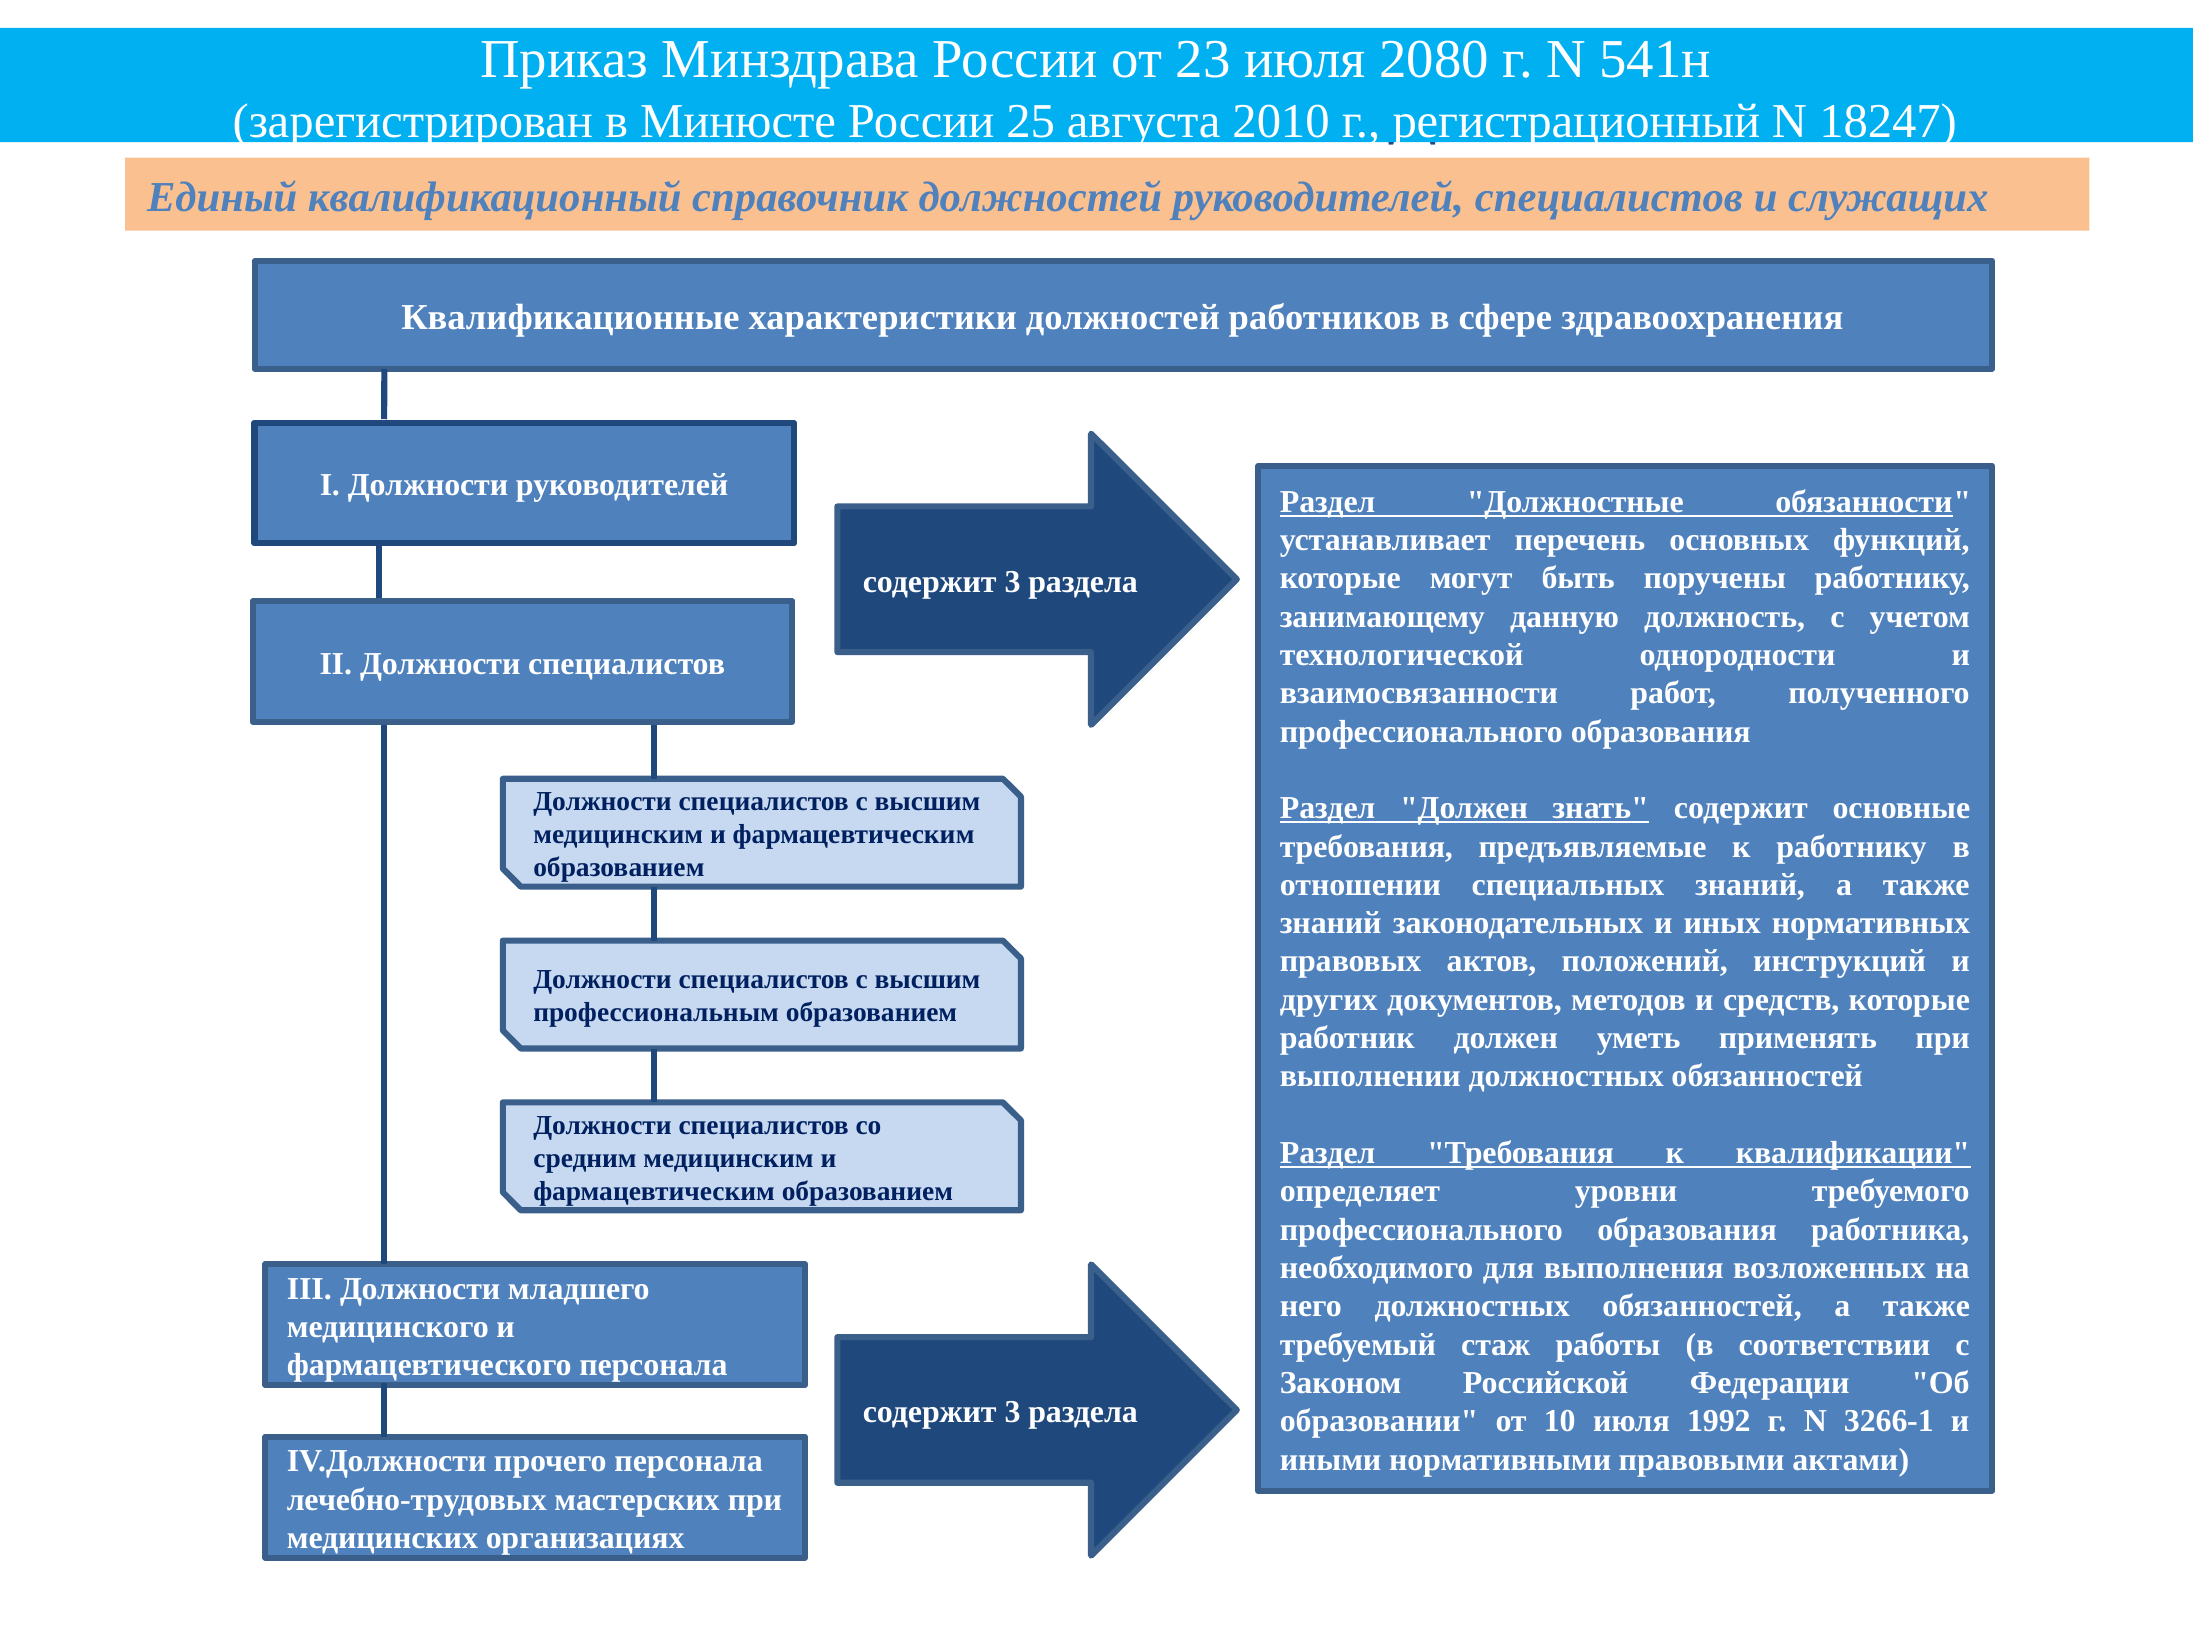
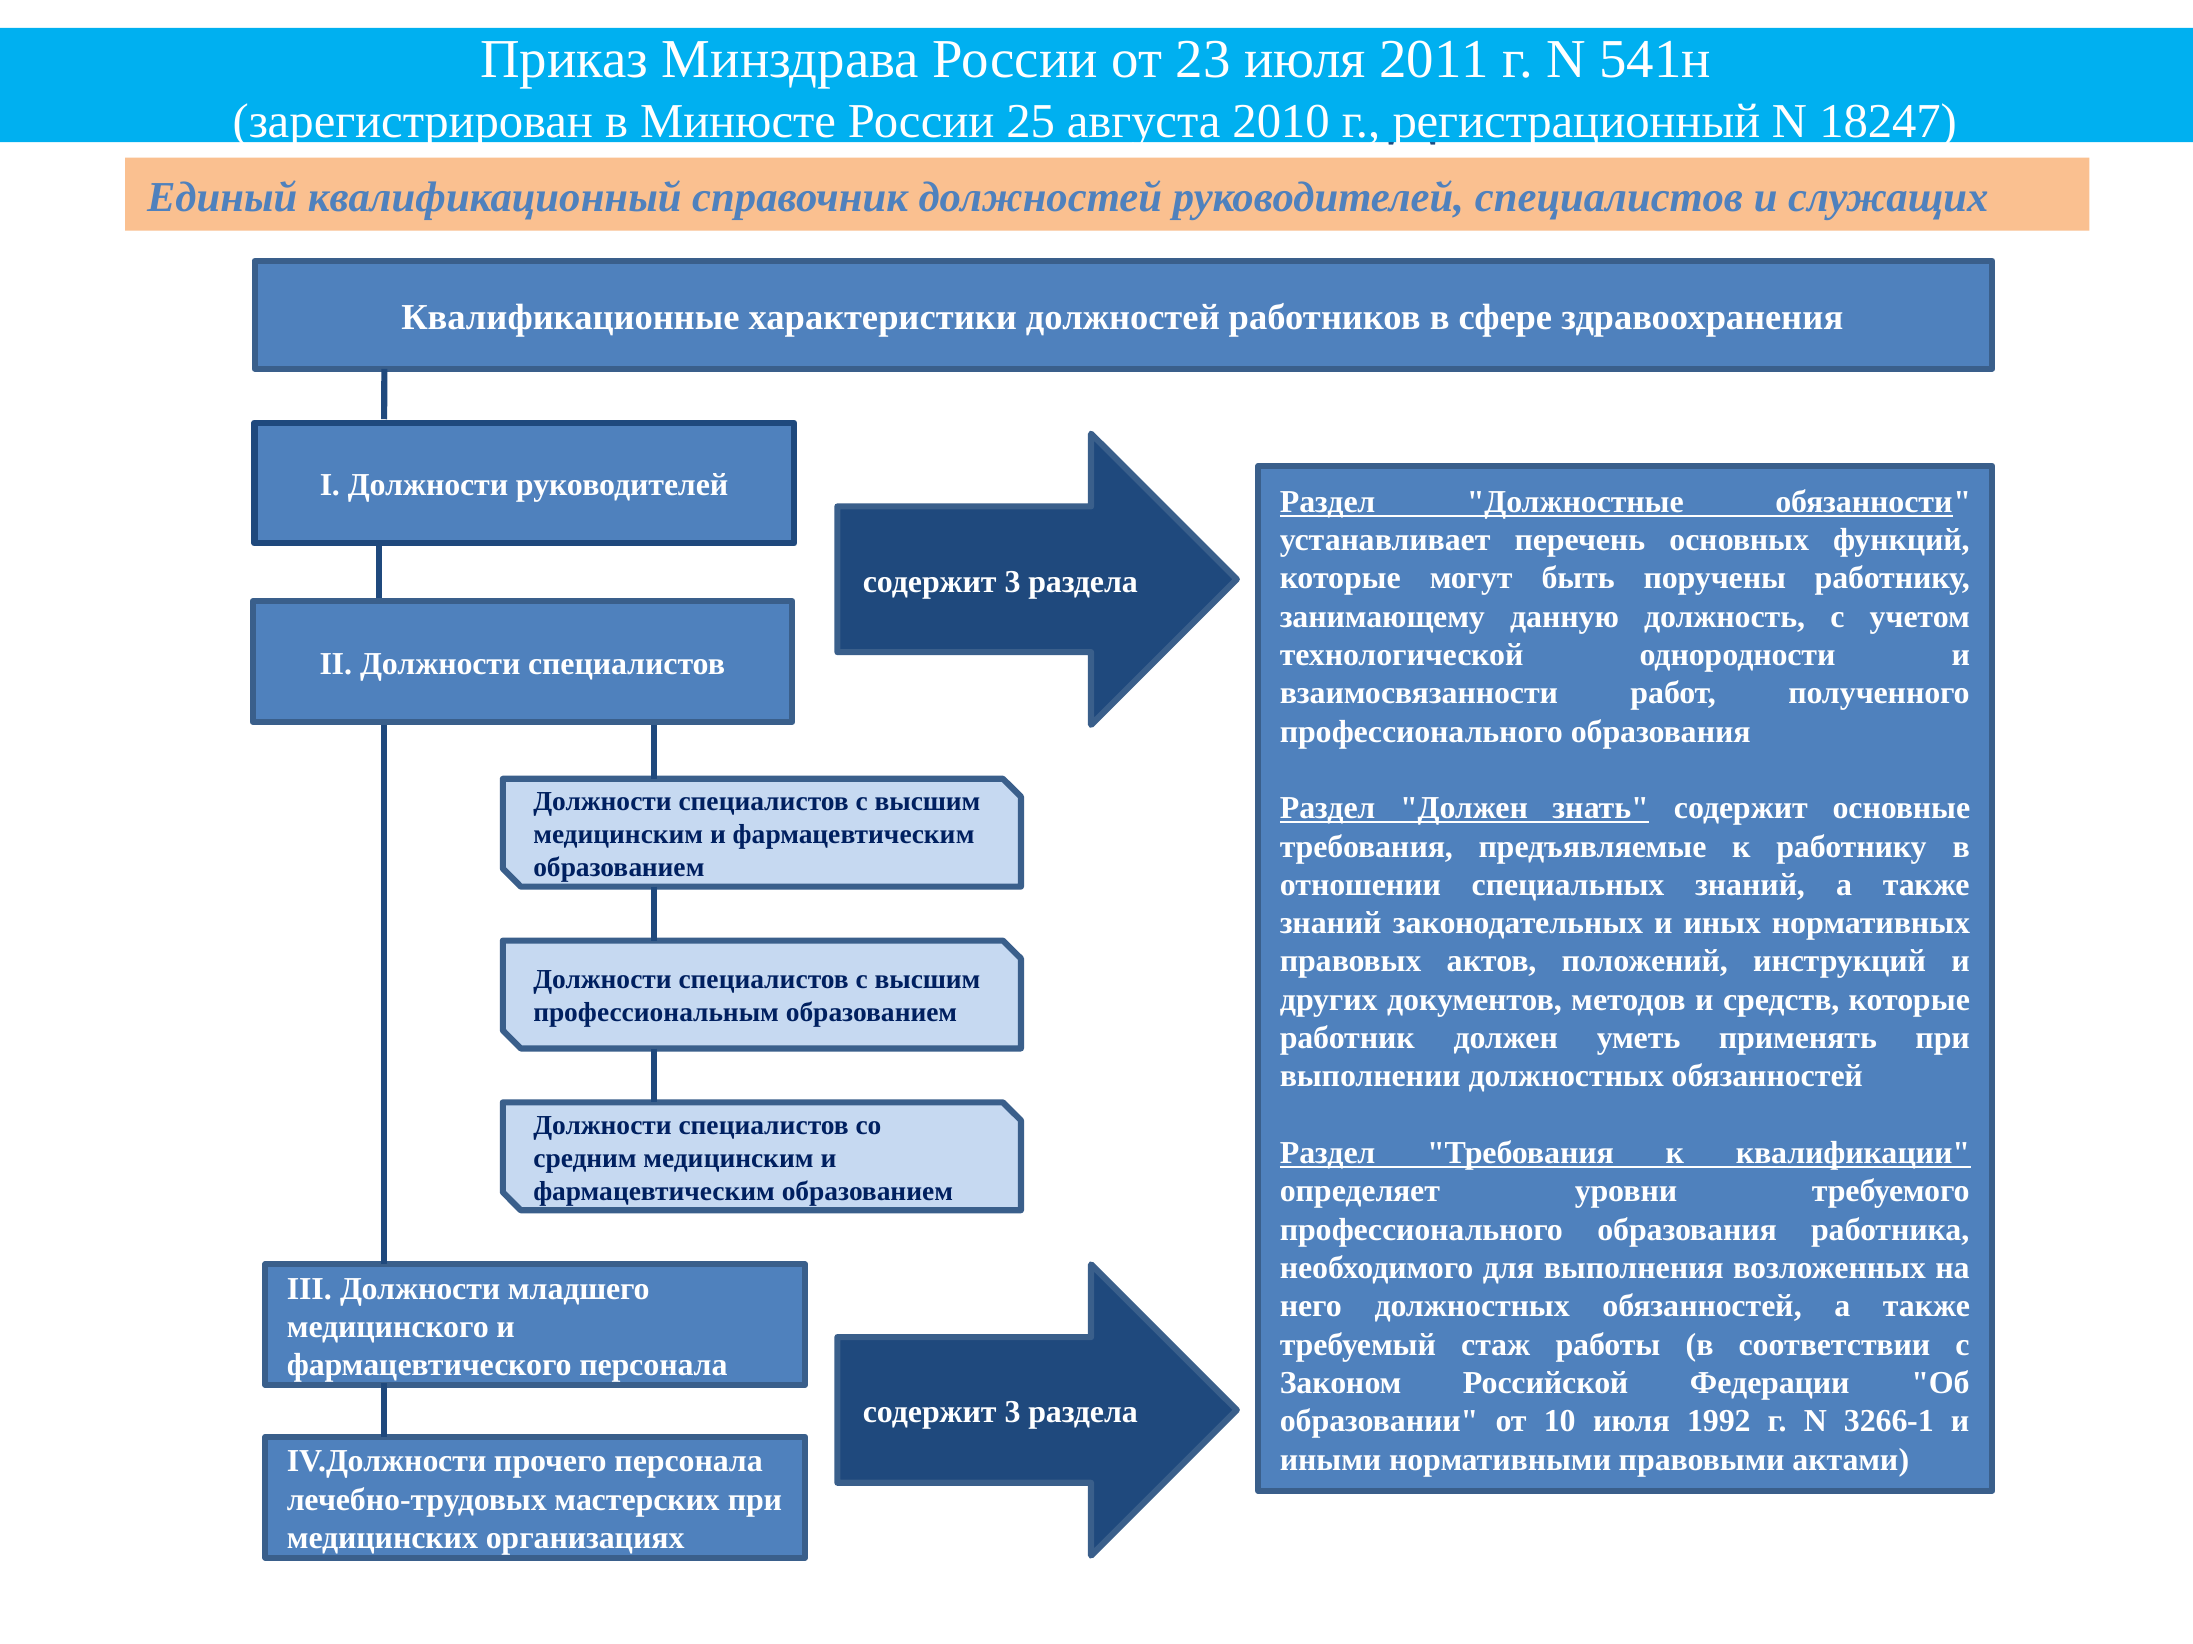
2080: 2080 -> 2011 (1434, 60)
